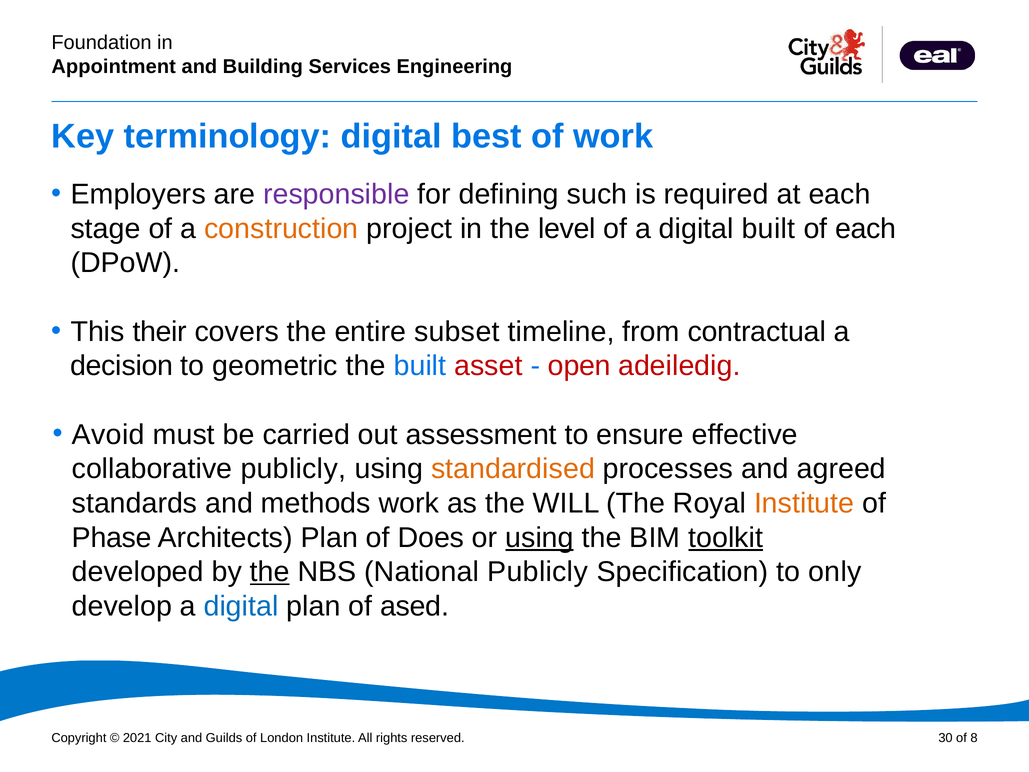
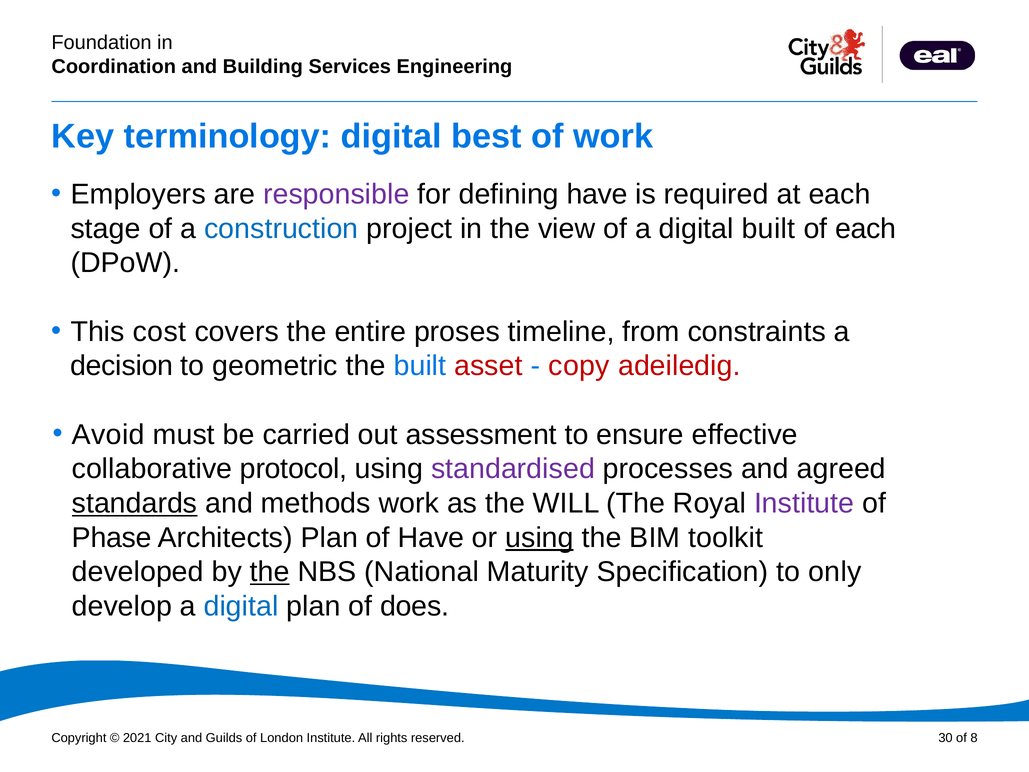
Appointment: Appointment -> Coordination (114, 67)
defining such: such -> have (597, 194)
construction colour: orange -> blue (281, 229)
level: level -> view (567, 229)
their: their -> cost (159, 332)
subset: subset -> proses (457, 332)
contractual: contractual -> constraints (757, 332)
open: open -> copy (579, 366)
collaborative publicly: publicly -> protocol (294, 469)
standardised colour: orange -> purple (513, 469)
standards underline: none -> present (135, 503)
Institute colour: orange -> purple (804, 503)
of Does: Does -> Have (431, 537)
toolkit underline: present -> none (726, 537)
National Publicly: Publicly -> Maturity (538, 572)
ased: ased -> does (415, 606)
